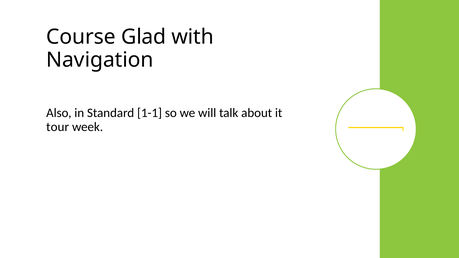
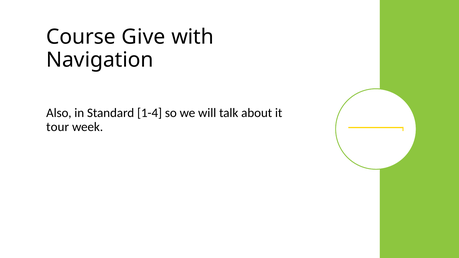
Glad: Glad -> Give (143, 37)
1-1: 1-1 -> 1-4 (150, 113)
